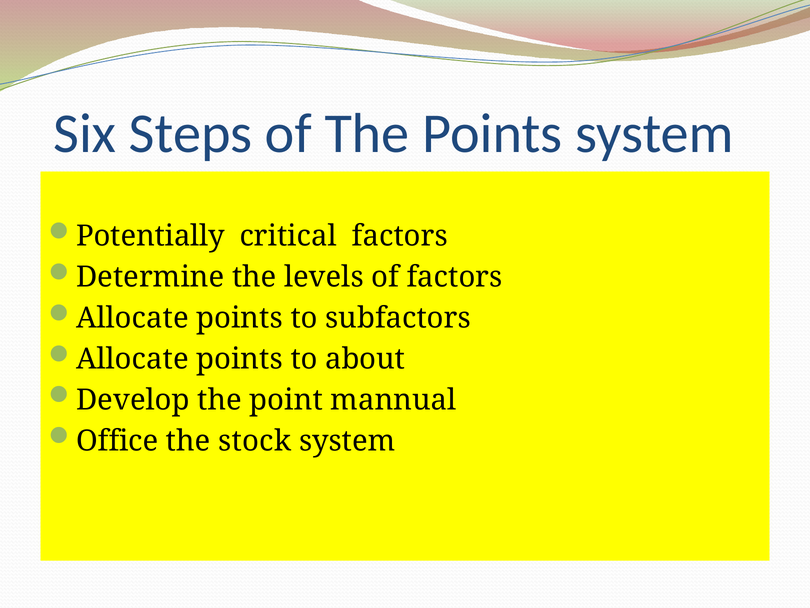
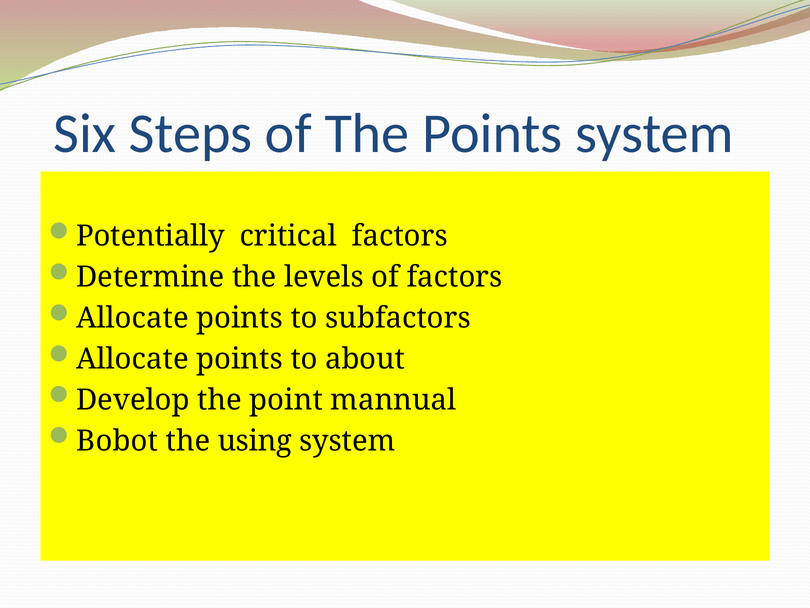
Office: Office -> Bobot (117, 441)
stock: stock -> using (255, 441)
